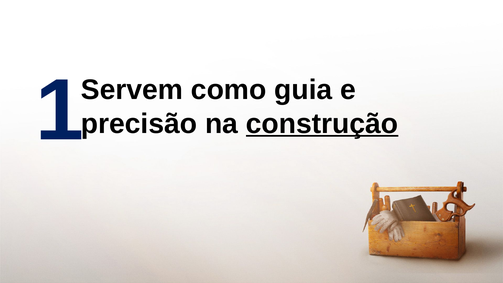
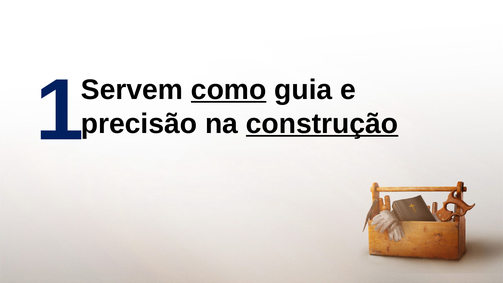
como underline: none -> present (229, 90)
